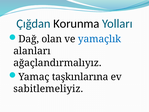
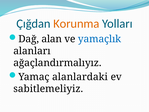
Korunma colour: black -> orange (76, 24)
olan: olan -> alan (52, 39)
taşkınlarına: taşkınlarına -> alanlardaki (80, 77)
